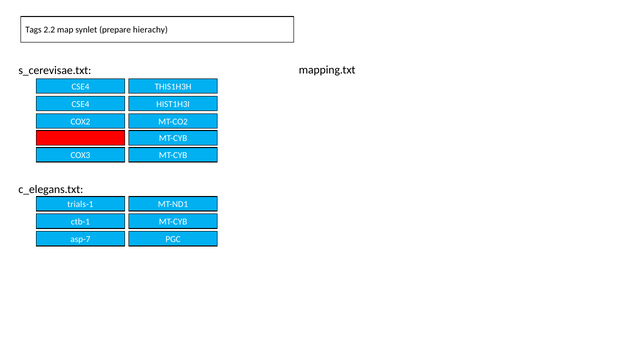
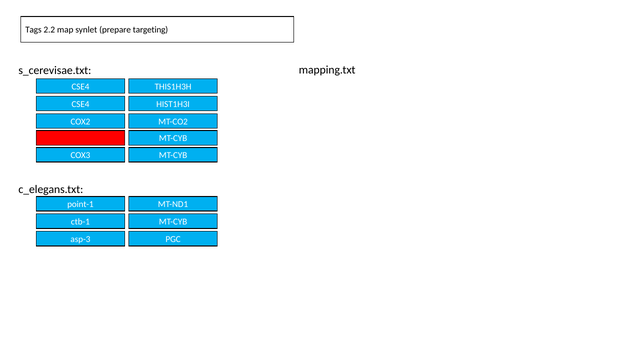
hierachy: hierachy -> targeting (150, 30)
trials-1: trials-1 -> point-1 (80, 204)
asp-7: asp-7 -> asp-3 (80, 239)
